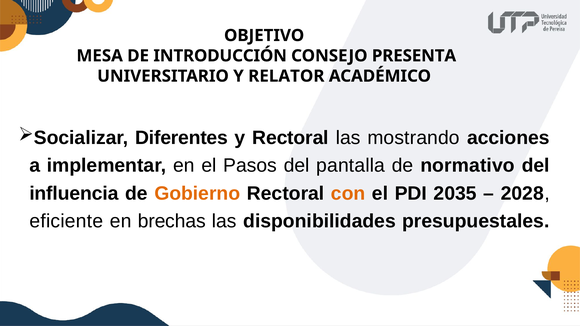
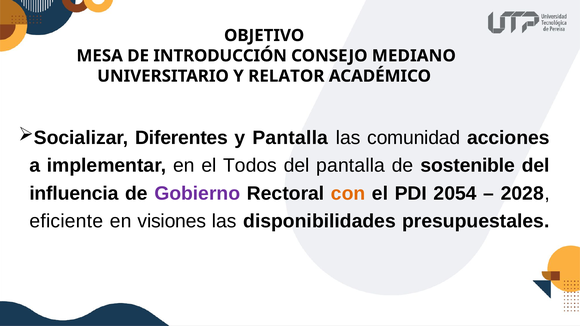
PRESENTA: PRESENTA -> MEDIANO (414, 56)
y Rectoral: Rectoral -> Pantalla (290, 138)
mostrando: mostrando -> comunidad (414, 138)
Pasos: Pasos -> Todos (250, 166)
normativo: normativo -> sostenible (468, 166)
Gobierno colour: orange -> purple (197, 194)
2035: 2035 -> 2054 (455, 194)
brechas: brechas -> visiones (172, 221)
